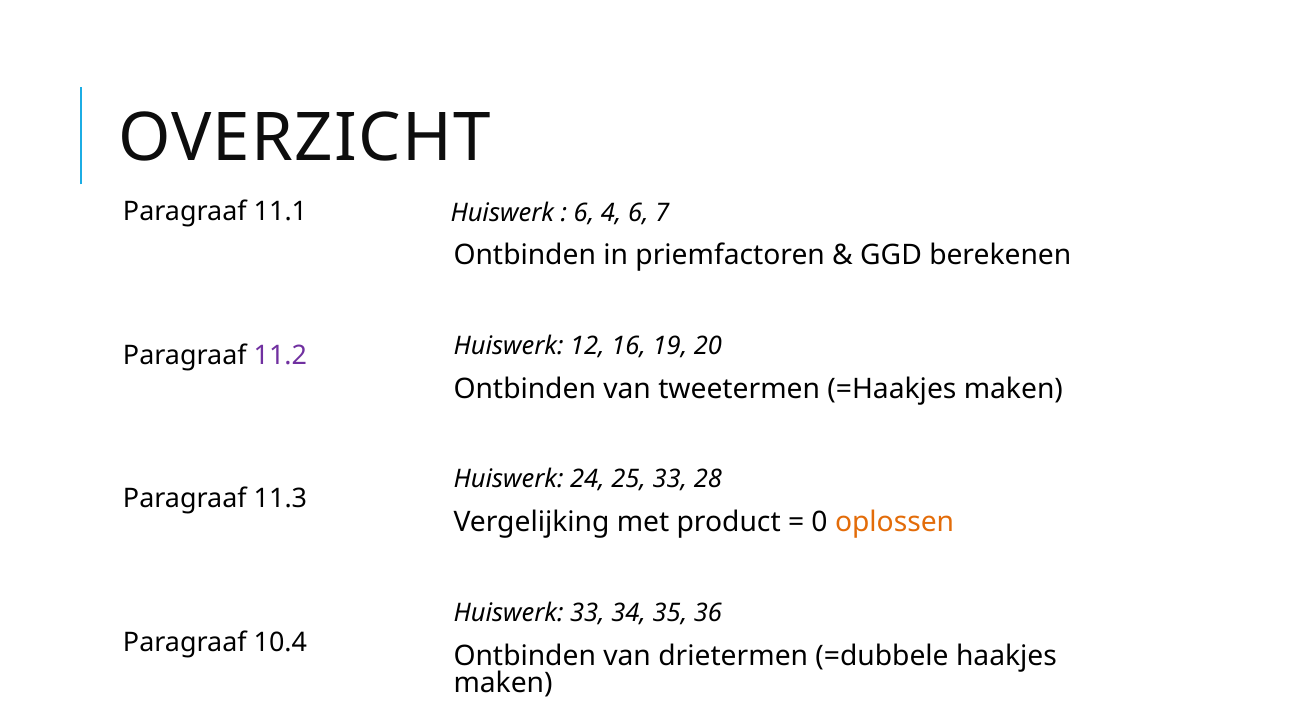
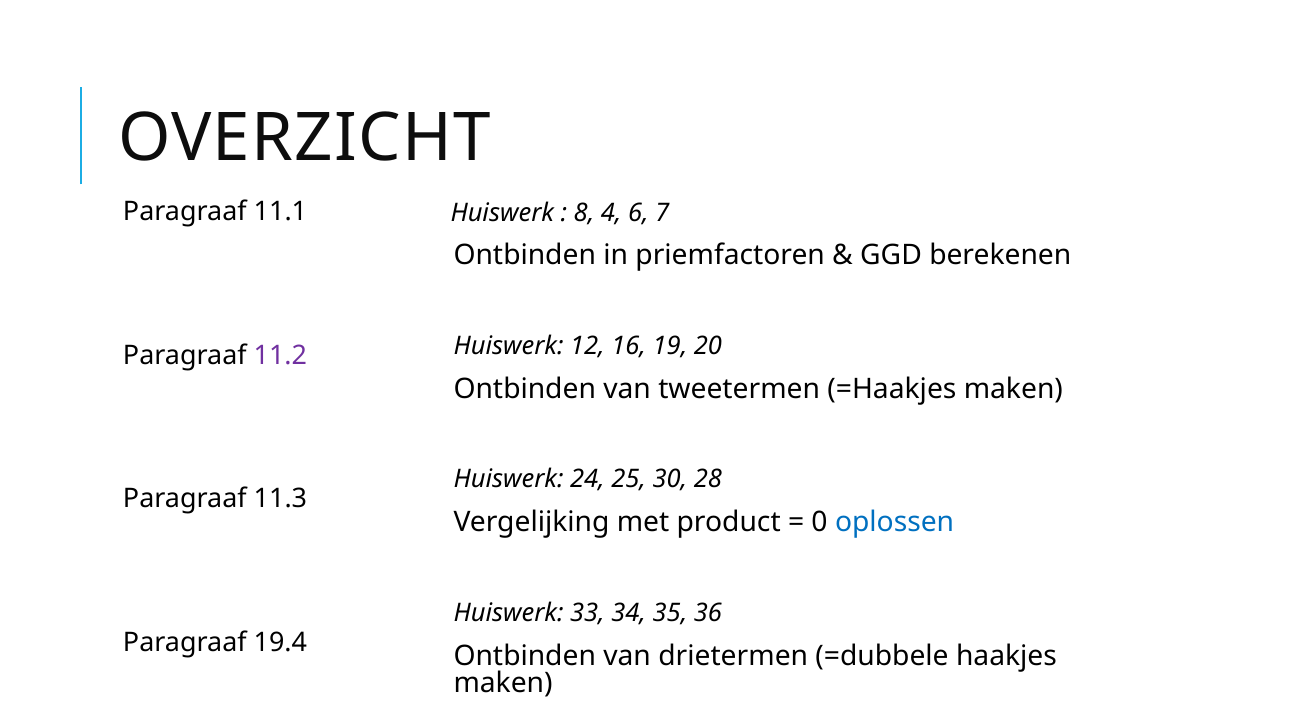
6: 6 -> 8 (584, 213)
25 33: 33 -> 30 (670, 480)
oplossen colour: orange -> blue (895, 522)
10.4: 10.4 -> 19.4 (280, 643)
